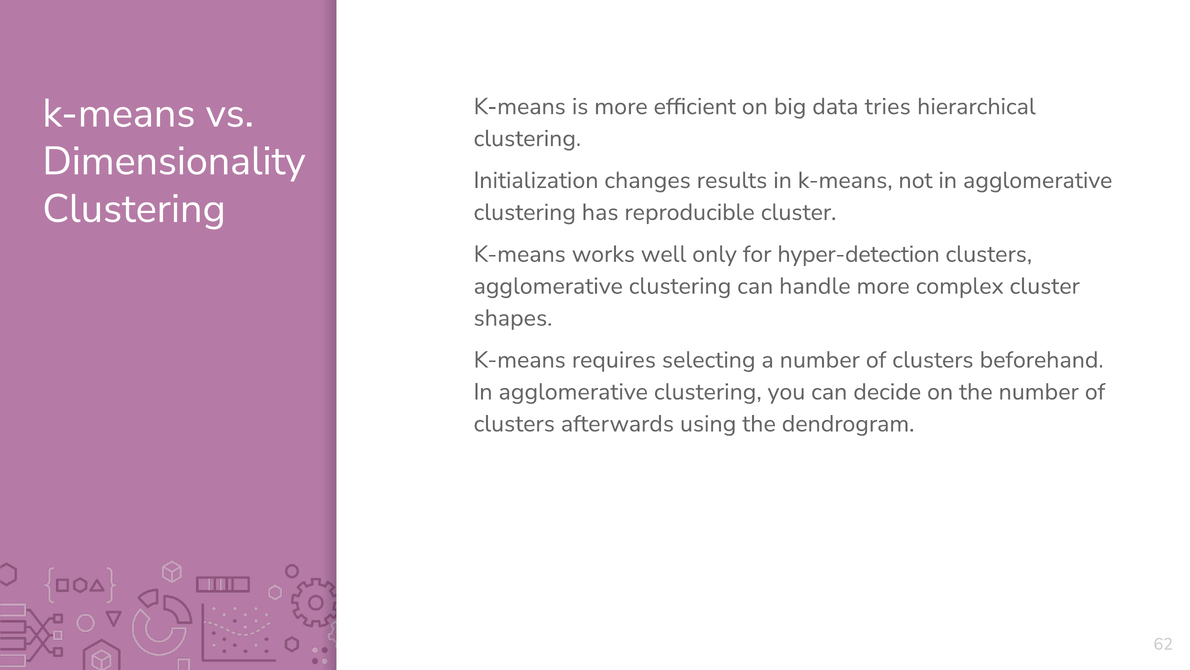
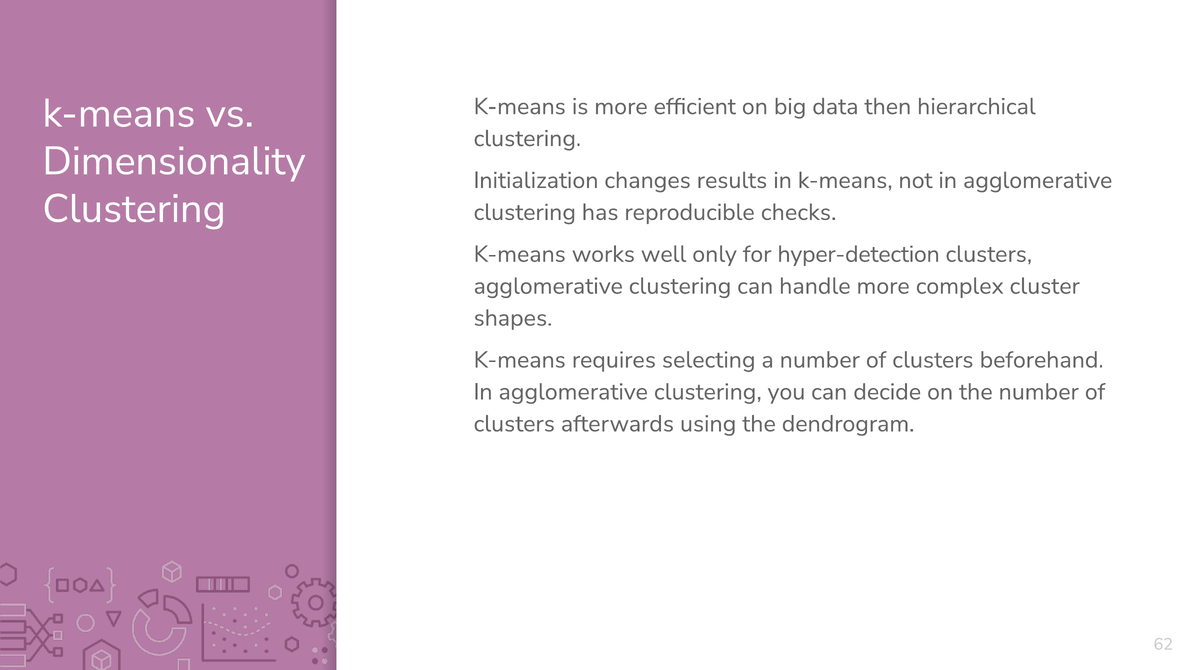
tries: tries -> then (888, 106)
reproducible cluster: cluster -> checks (799, 212)
